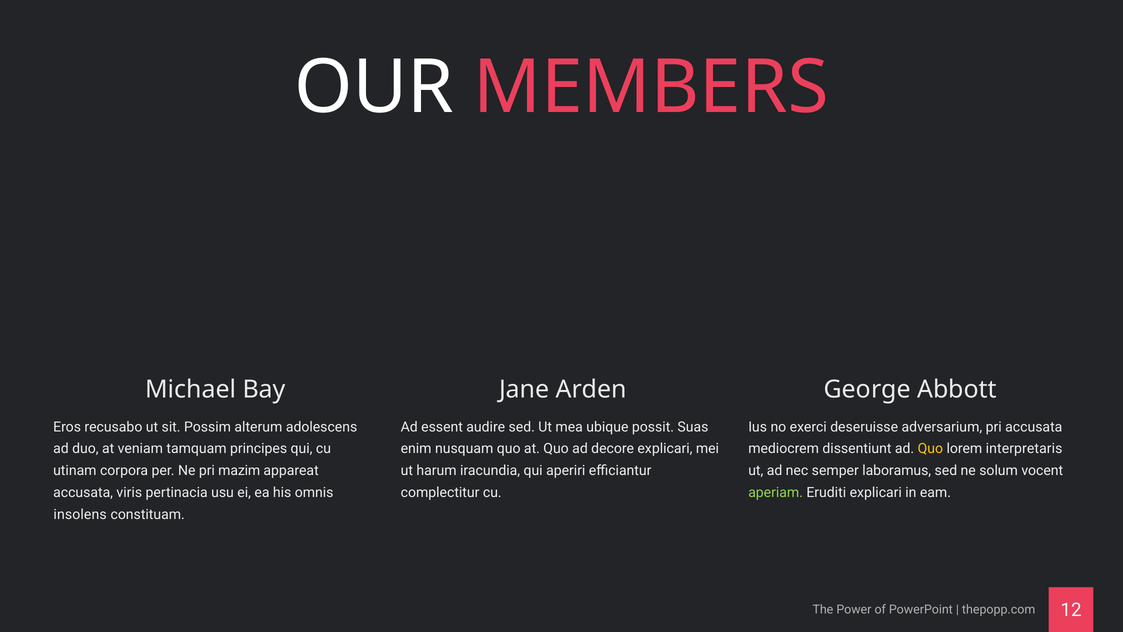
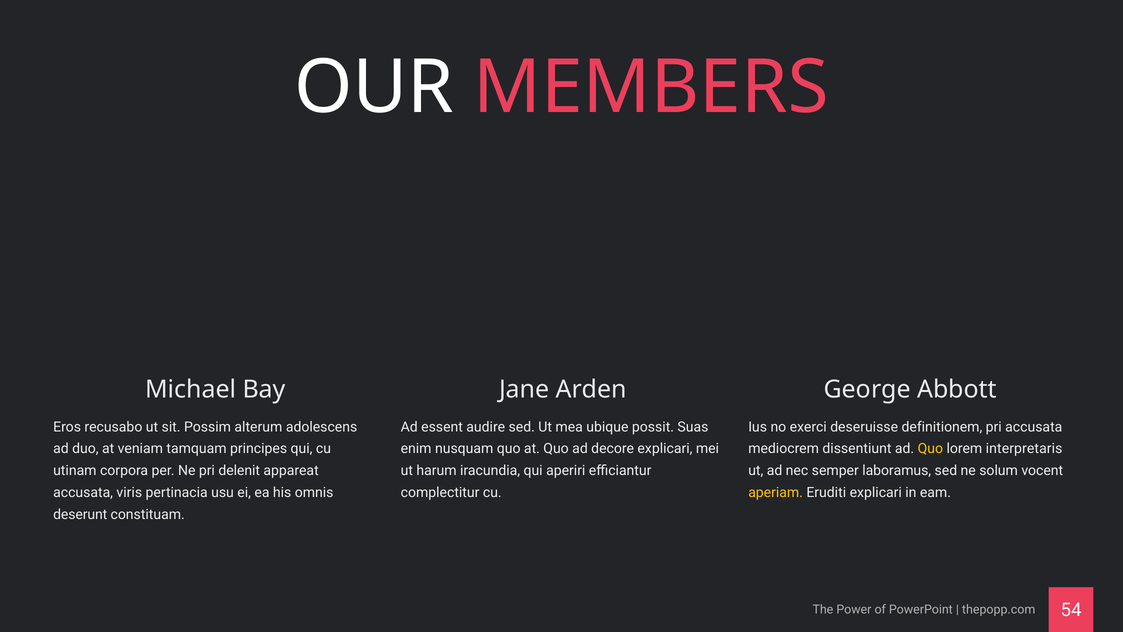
adversarium: adversarium -> definitionem (942, 427)
mazim: mazim -> delenit (239, 470)
aperiam colour: light green -> yellow (776, 492)
insolens: insolens -> deserunt (80, 514)
12: 12 -> 54 (1071, 610)
